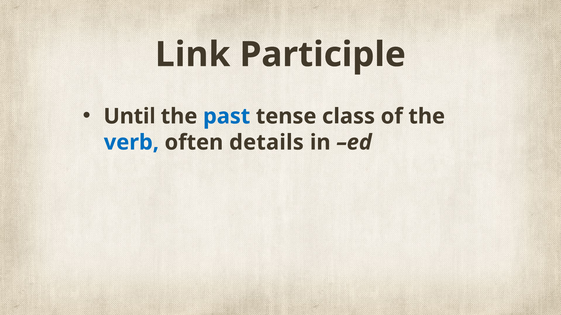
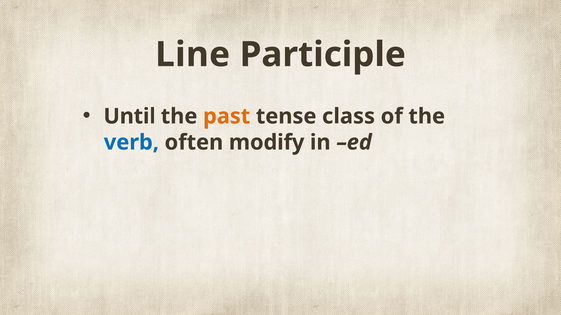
Link: Link -> Line (193, 55)
past colour: blue -> orange (227, 117)
details: details -> modify (267, 143)
